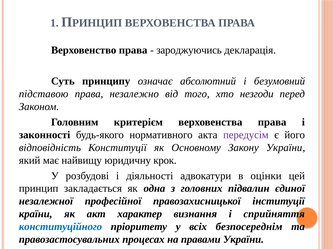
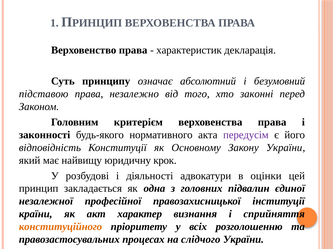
зароджуючись: зароджуючись -> характеристик (189, 50)
незгоди: незгоди -> законні (257, 94)
конституційного colour: blue -> orange (60, 227)
безпосереднім: безпосереднім -> розголошенню (249, 227)
правами: правами -> слідчого (201, 240)
